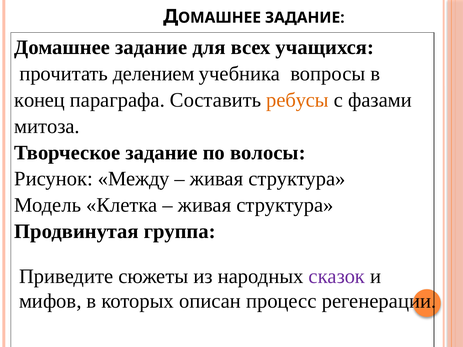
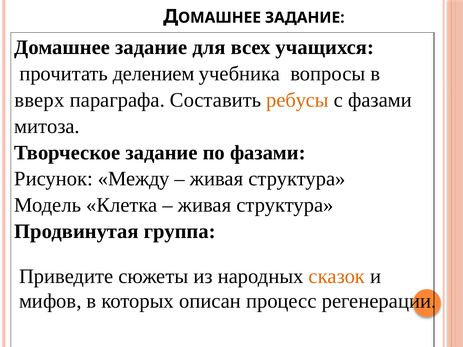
конец: конец -> вверх (39, 100)
по волосы: волосы -> фазами (268, 153)
сказок colour: purple -> orange (337, 276)
